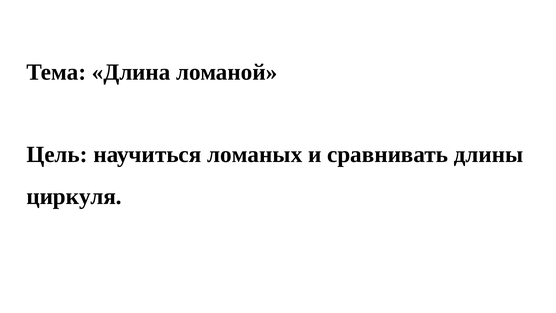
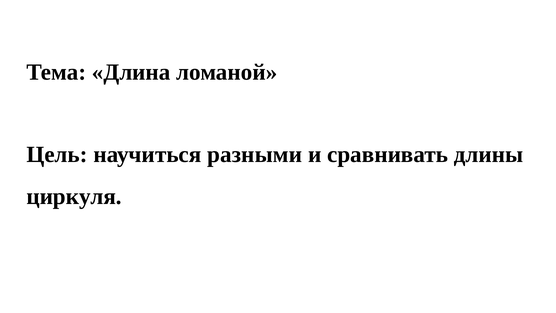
ломаных: ломаных -> разными (255, 155)
